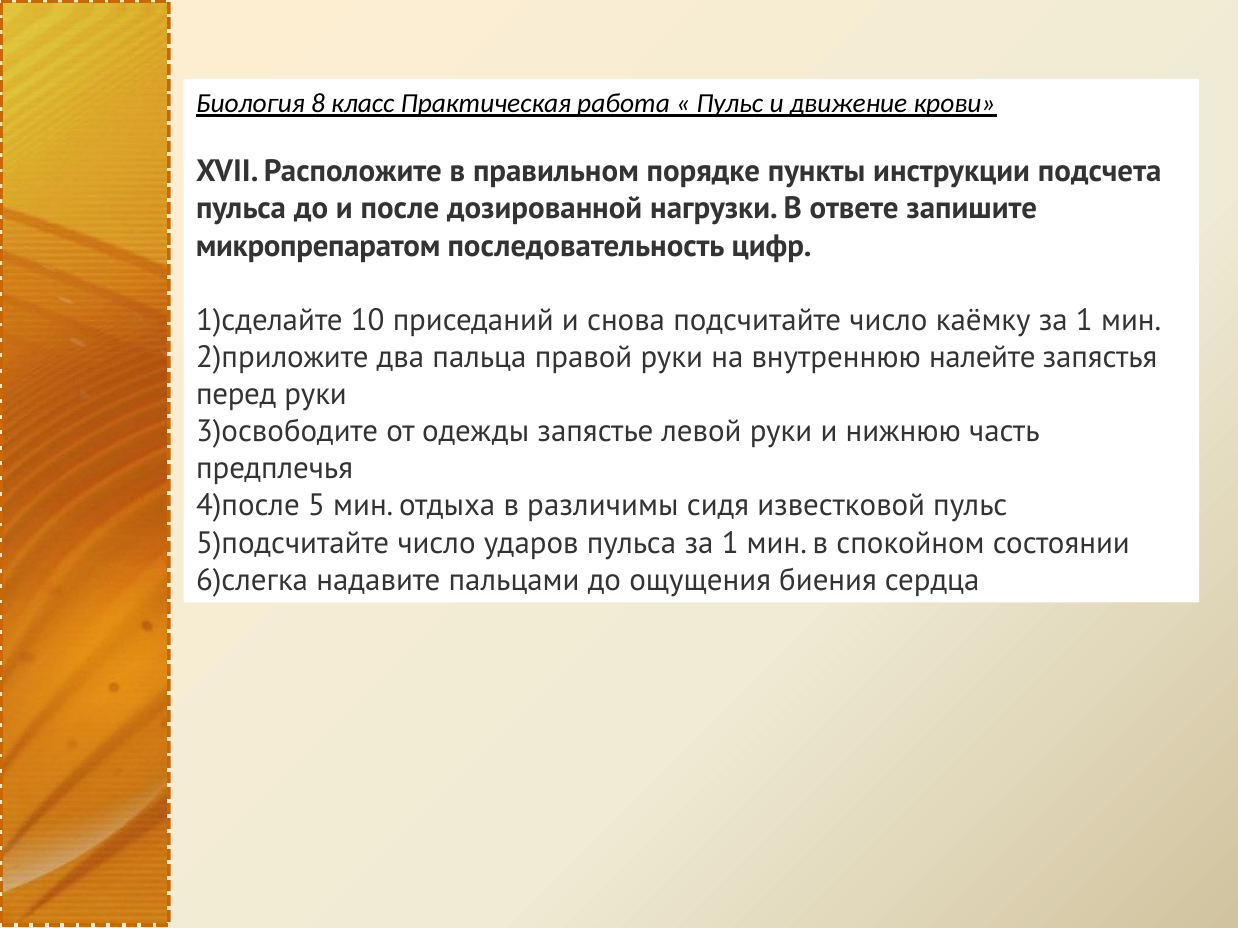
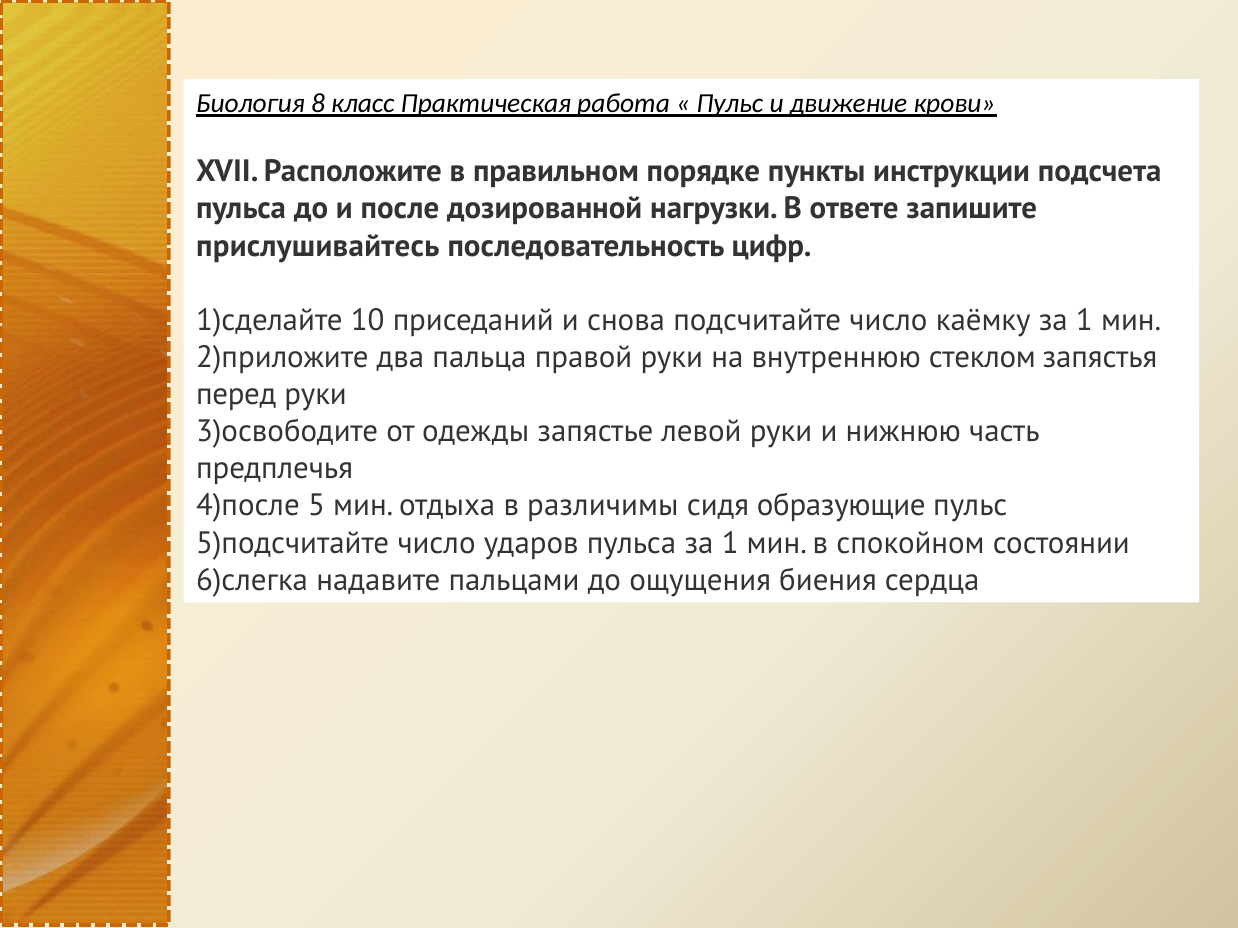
микропрепаратом: микропрепаратом -> прислушивайтесь (318, 246)
налейте: налейте -> стеклом (982, 357)
известковой: известковой -> образующие (841, 506)
